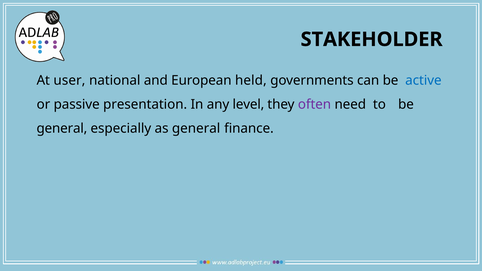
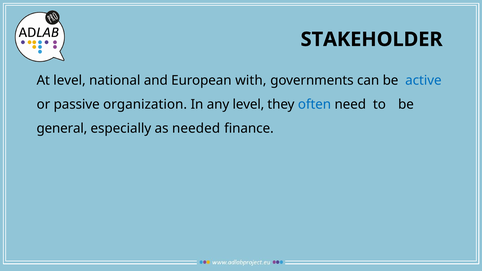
At user: user -> level (70, 80)
held: held -> with (251, 80)
presentation: presentation -> organization (145, 105)
often colour: purple -> blue (314, 105)
as general: general -> needed (196, 129)
